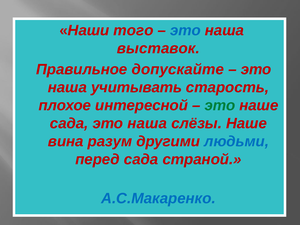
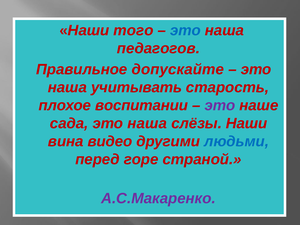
выставок: выставок -> педагогов (158, 48)
интересной: интересной -> воспитании (142, 105)
это colour: green -> purple (220, 105)
слёзы Наше: Наше -> Наши (247, 123)
разум: разум -> видео (110, 141)
перед сада: сада -> горе (141, 159)
А.С.Макаренко colour: blue -> purple (158, 198)
